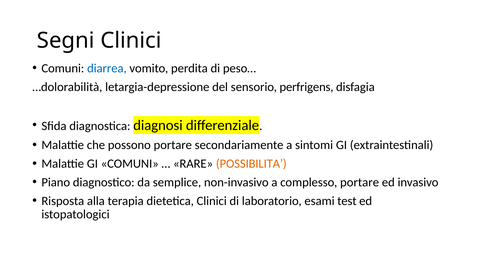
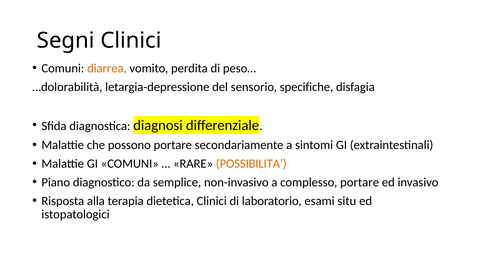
diarrea colour: blue -> orange (107, 68)
perfrigens: perfrigens -> specifiche (306, 87)
test: test -> situ (347, 201)
